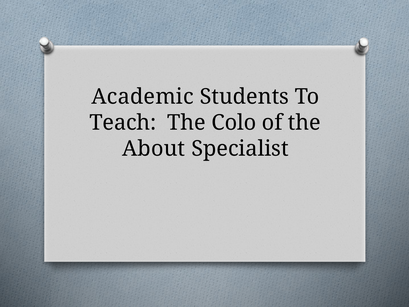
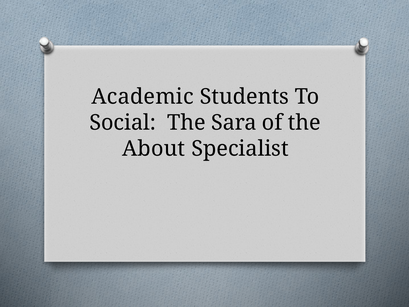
Teach: Teach -> Social (123, 123)
Colo: Colo -> Sara (234, 123)
